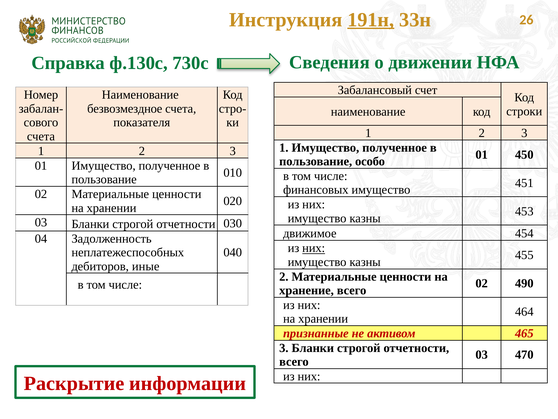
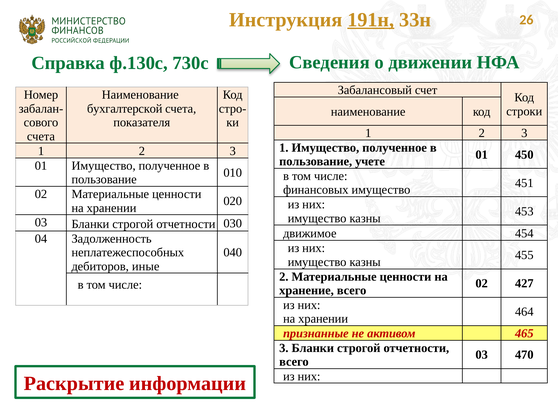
безвозмездное: безвозмездное -> бухгалтерской (125, 109)
особо: особо -> учете (370, 161)
них underline: present -> none (314, 248)
490: 490 -> 427 (524, 283)
